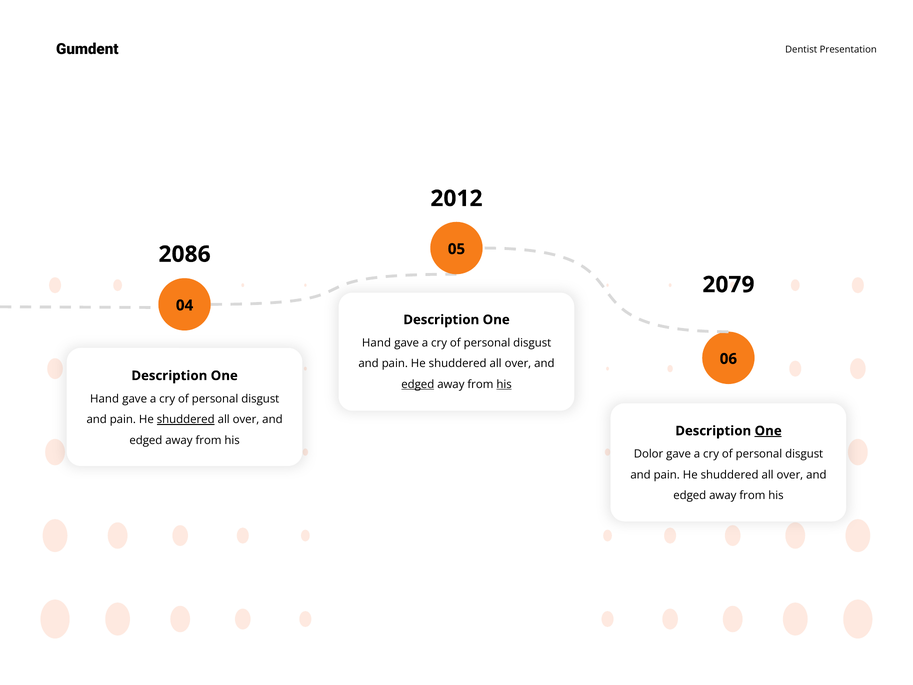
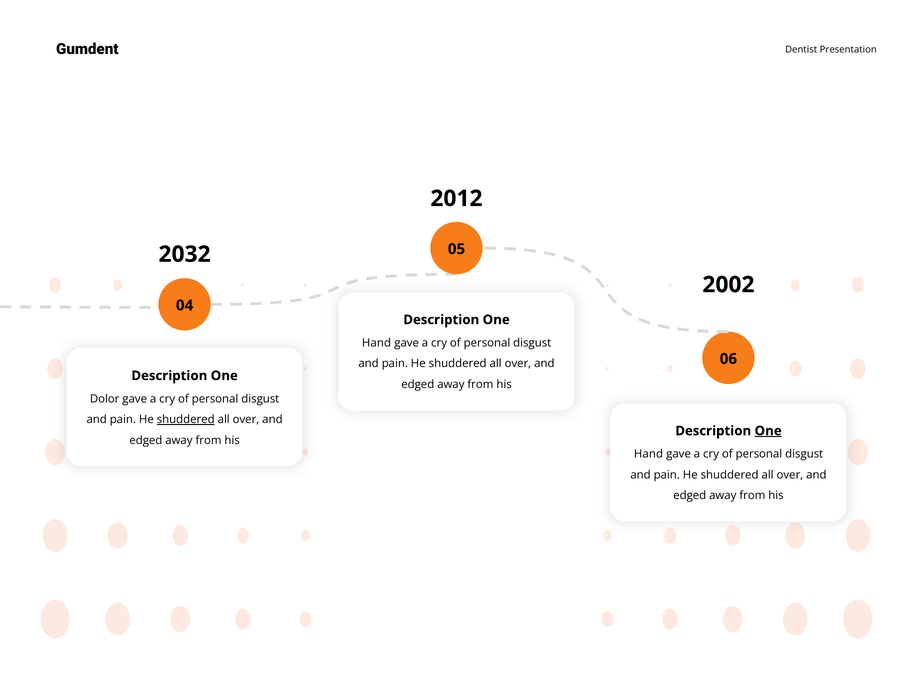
2086: 2086 -> 2032 (185, 254)
2079: 2079 -> 2002 (728, 285)
edged underline: present -> none (418, 384)
his underline: present -> none (504, 384)
Hand: Hand -> Dolor (105, 399)
Dolor: Dolor -> Hand (648, 454)
